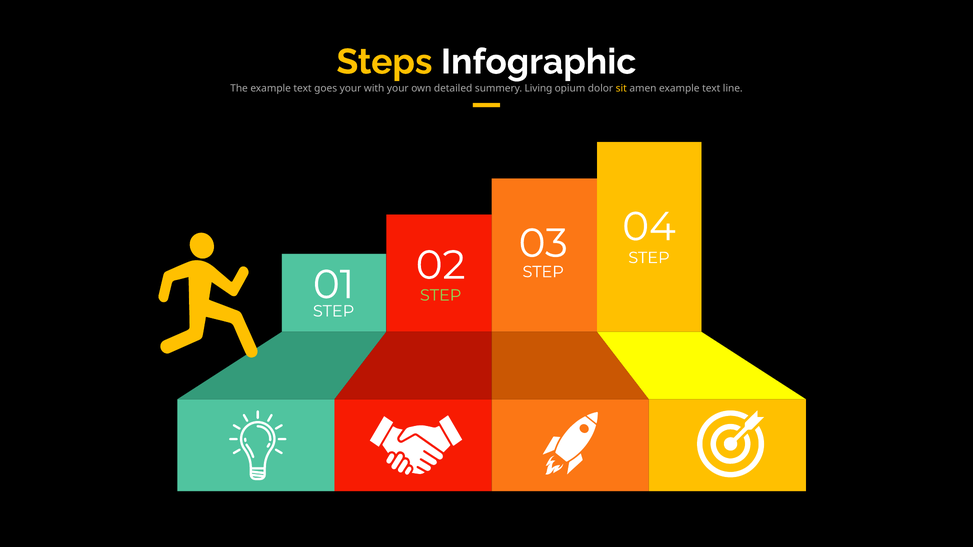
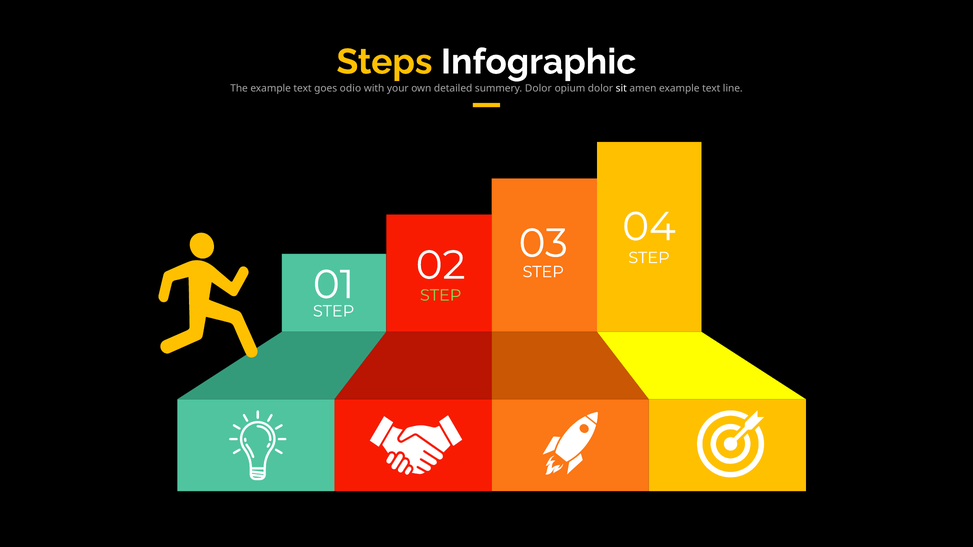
goes your: your -> odio (350, 88)
summery Living: Living -> Dolor (538, 88)
sit colour: yellow -> white (621, 88)
